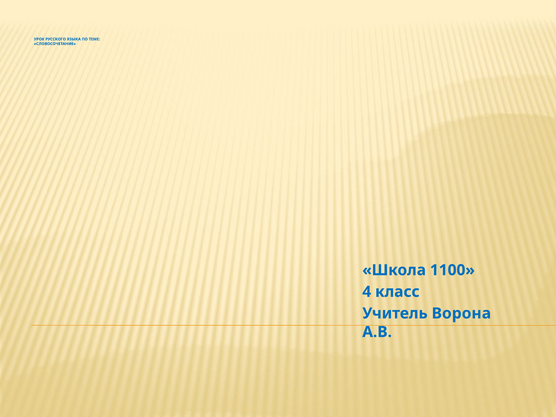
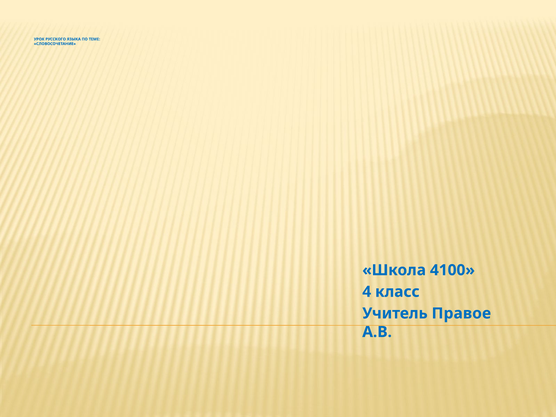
1100: 1100 -> 4100 (452, 270)
Ворона: Ворона -> Правое (461, 313)
